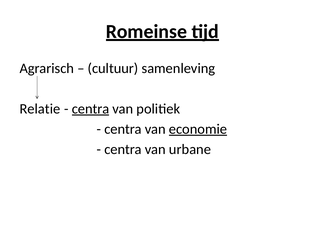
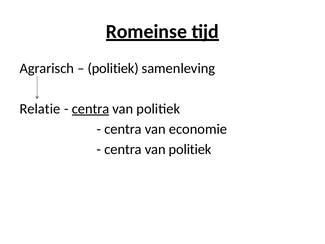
cultuur: cultuur -> politiek (113, 68)
economie underline: present -> none (198, 129)
urbane: urbane -> politiek (190, 149)
